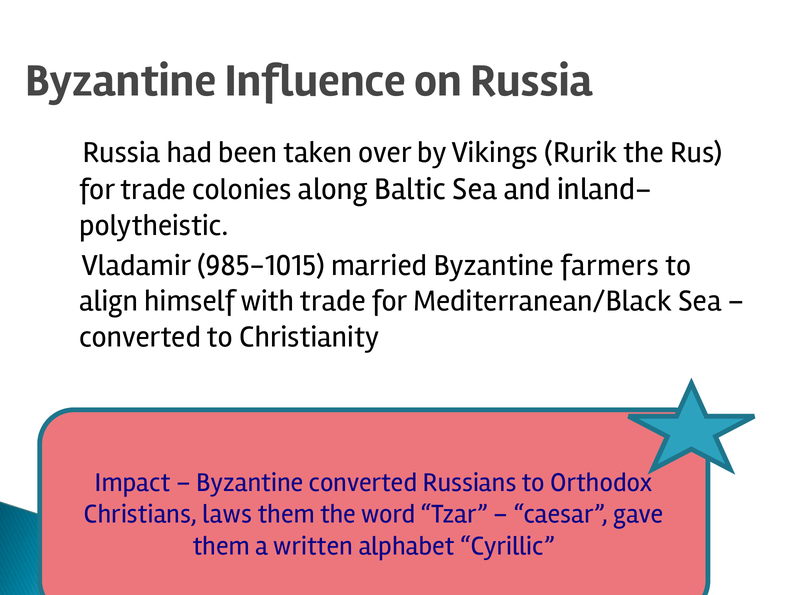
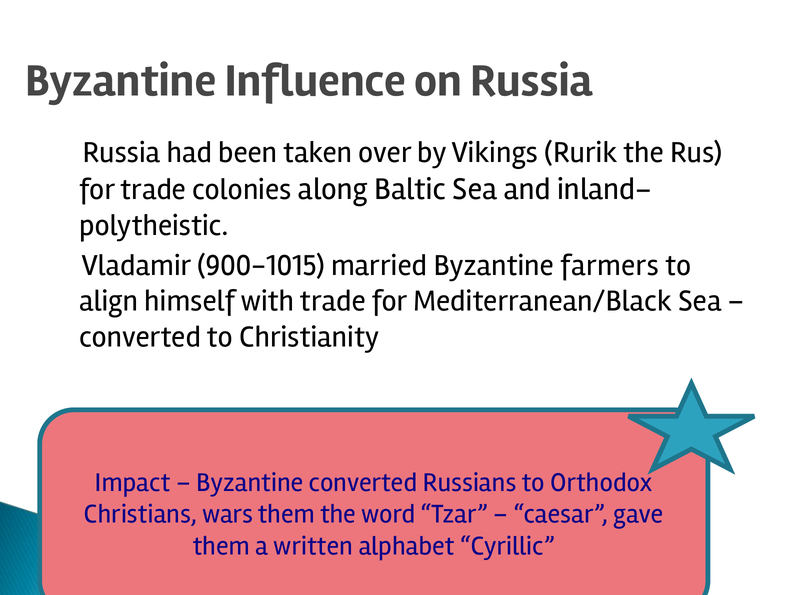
985-1015: 985-1015 -> 900-1015 (261, 266)
laws: laws -> wars (228, 515)
